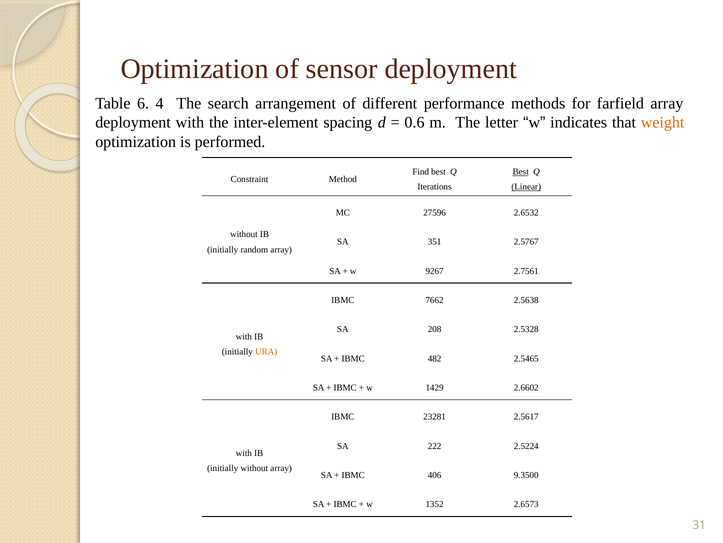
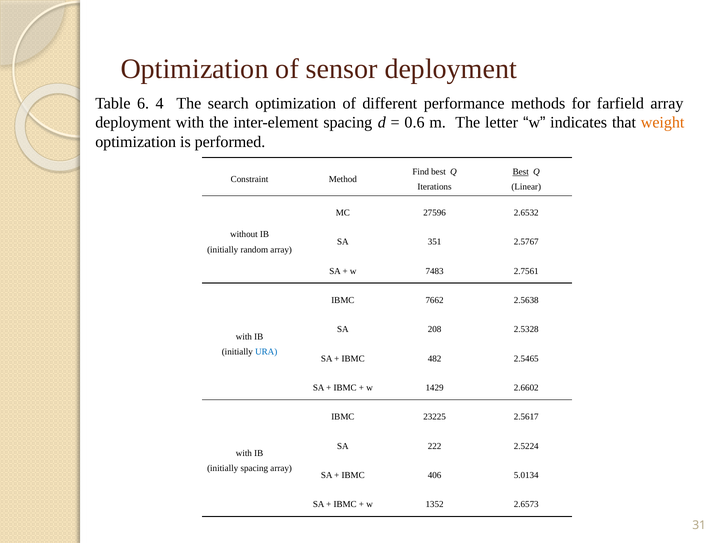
search arrangement: arrangement -> optimization (296, 103)
Linear underline: present -> none (526, 186)
9267: 9267 -> 7483 (435, 271)
URA colour: orange -> blue (266, 351)
23281: 23281 -> 23225 (435, 416)
initially without: without -> spacing (254, 468)
9.3500: 9.3500 -> 5.0134 (526, 475)
